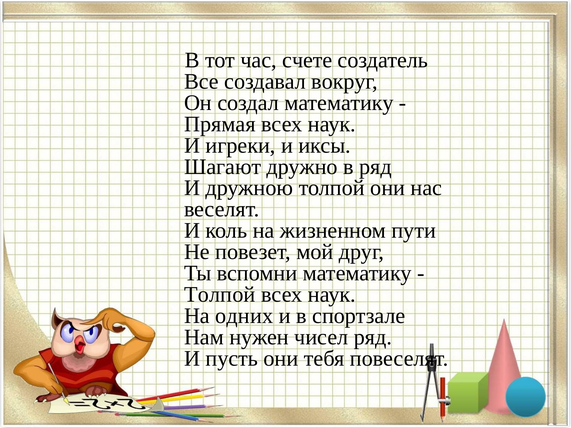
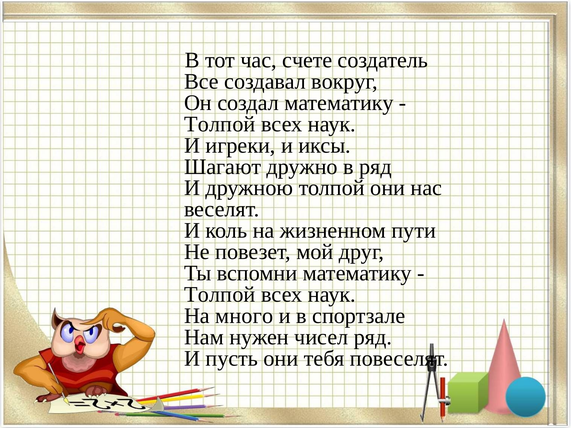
Прямая: Прямая -> Толпой (220, 124)
одних: одних -> много (244, 316)
